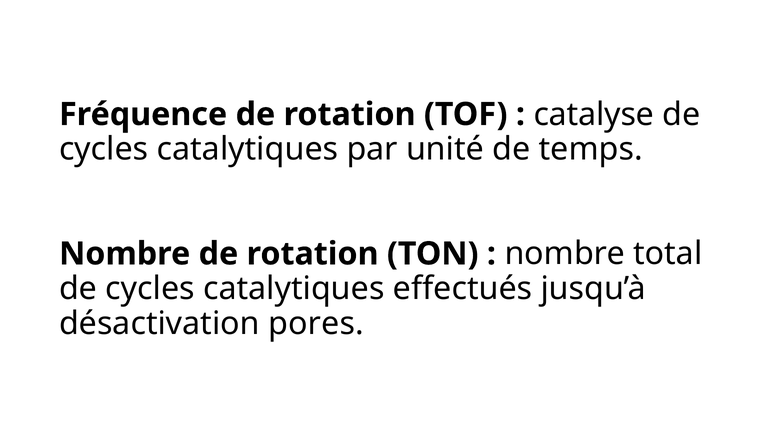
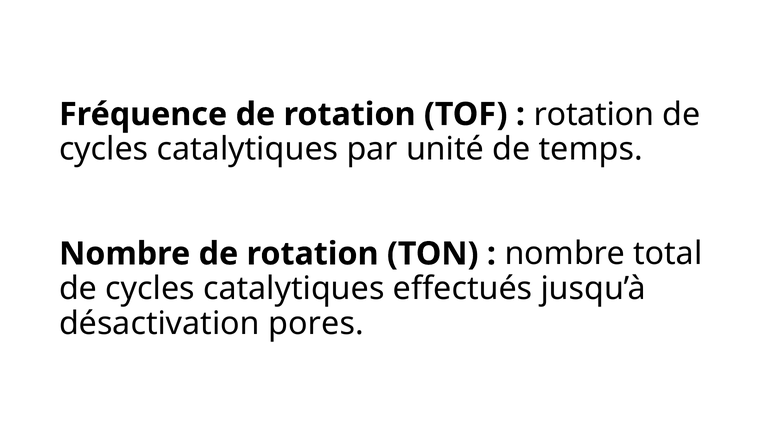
catalyse: catalyse -> rotation (594, 114)
